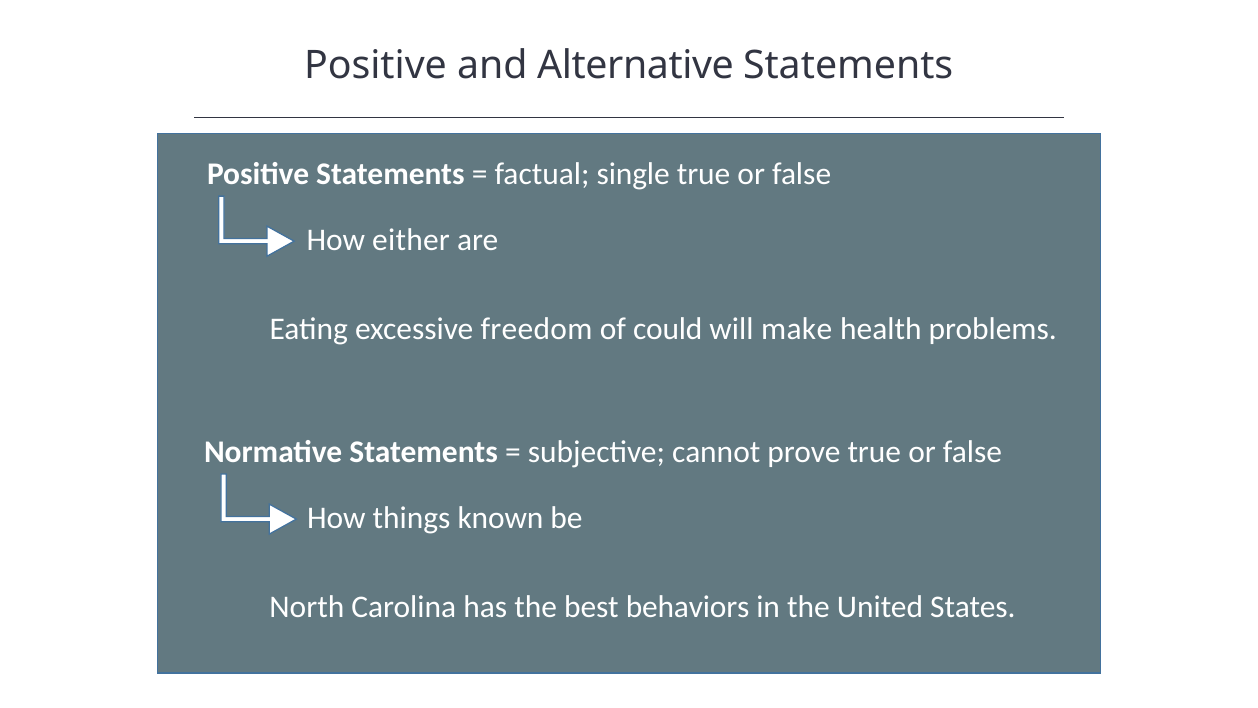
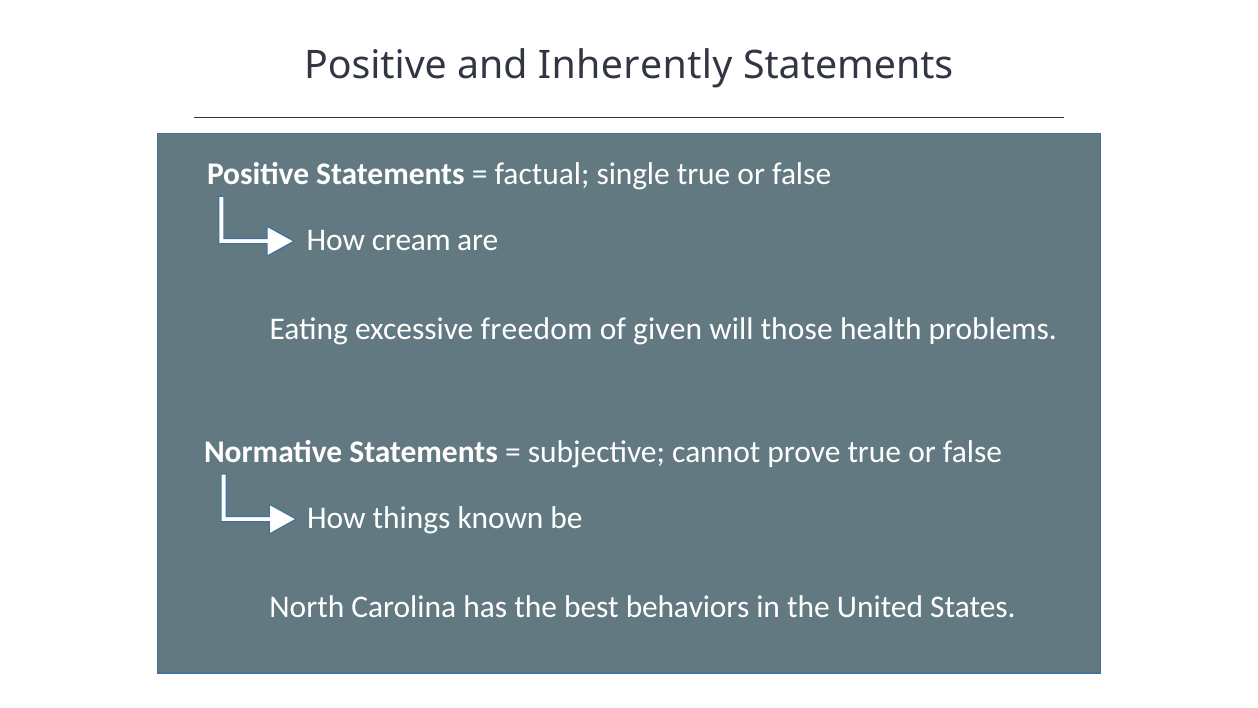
Alternative: Alternative -> Inherently (635, 66)
either: either -> cream (411, 240)
could: could -> given (668, 329)
make: make -> those (797, 329)
